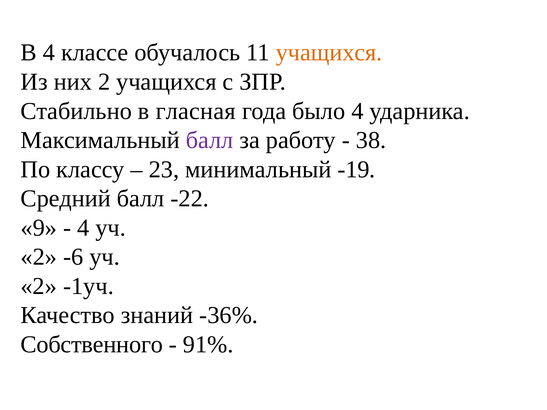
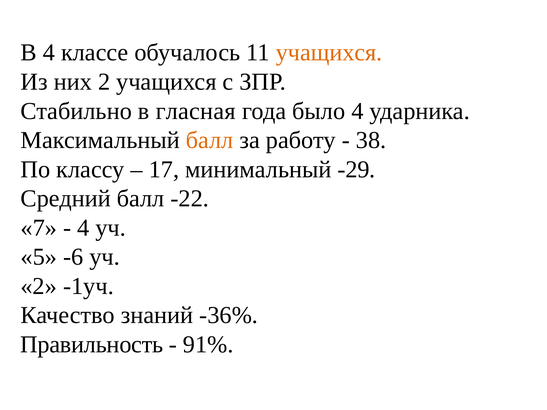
балл colour: purple -> orange (210, 140)
23: 23 -> 17 (164, 169)
-19: -19 -> -29 (356, 169)
9: 9 -> 7 (39, 228)
2: 2 -> 5 (39, 257)
Собственного: Собственного -> Правильность (92, 345)
